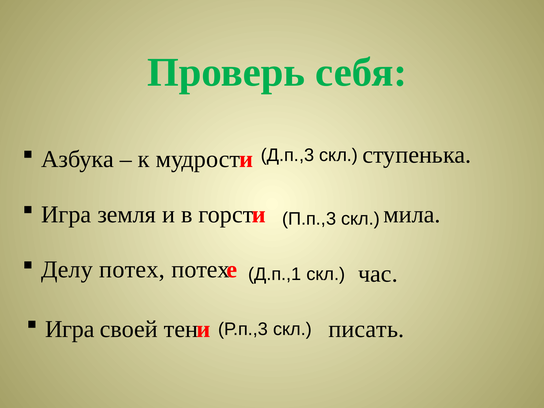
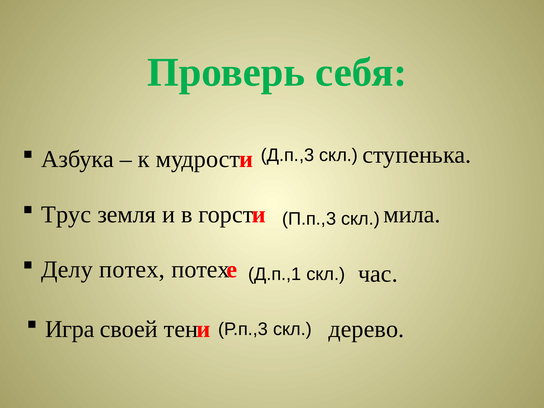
Игра: Игра -> Трус (66, 214)
писать: писать -> дерево (366, 329)
